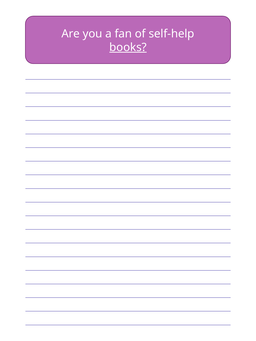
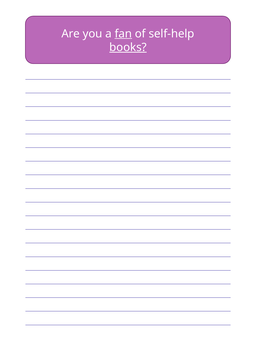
fan underline: none -> present (123, 34)
